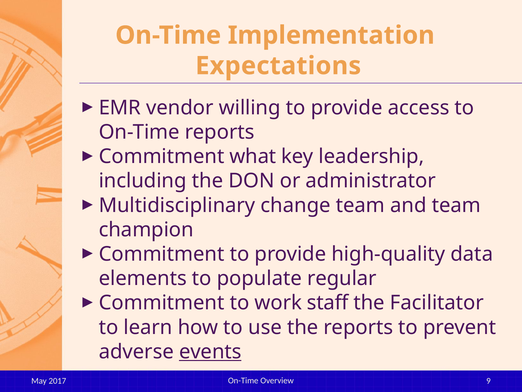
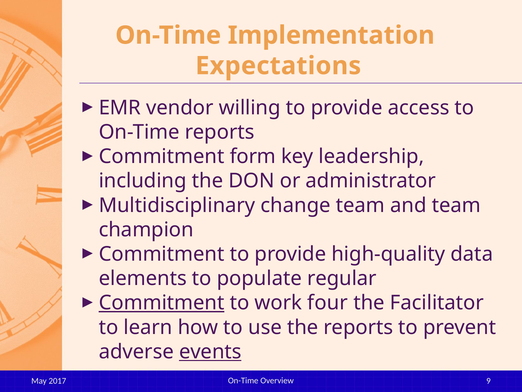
what: what -> form (253, 156)
Commitment underline: none -> present (162, 303)
staff: staff -> four (328, 303)
